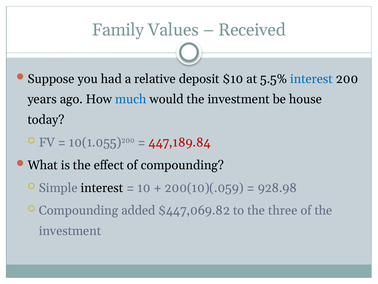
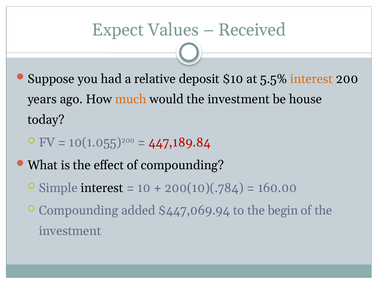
Family: Family -> Expect (118, 30)
interest colour: blue -> orange (311, 79)
much colour: blue -> orange (131, 99)
200(10)(.059: 200(10)(.059 -> 200(10)(.784 (204, 188)
928.98: 928.98 -> 160.00 (277, 188)
$447,069.82: $447,069.82 -> $447,069.94 (194, 210)
three: three -> begin (283, 210)
